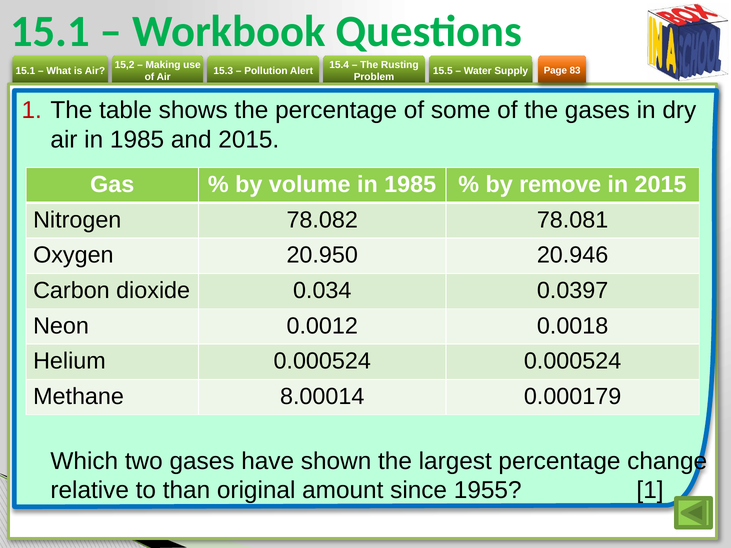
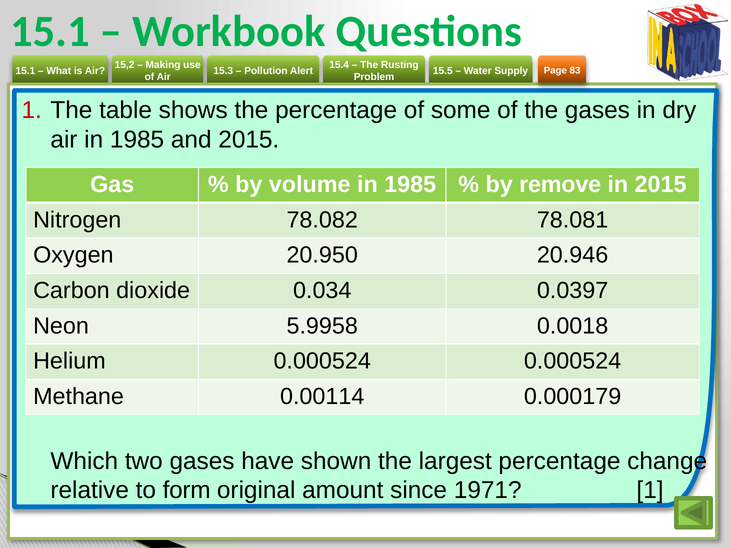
0.0012: 0.0012 -> 5.9958 (322, 326)
8.00014: 8.00014 -> 0.00114 (322, 397)
than: than -> form (187, 491)
1955: 1955 -> 1971 (488, 491)
